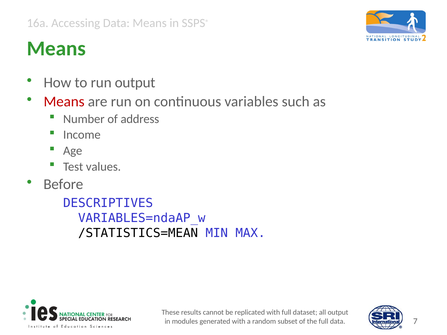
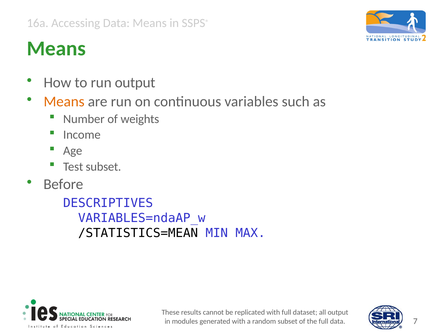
Means colour: red -> orange (64, 102)
address: address -> weights (140, 119)
Test values: values -> subset (103, 167)
